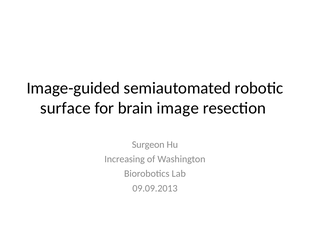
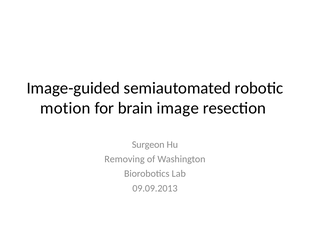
surface: surface -> motion (65, 108)
Increasing: Increasing -> Removing (125, 159)
